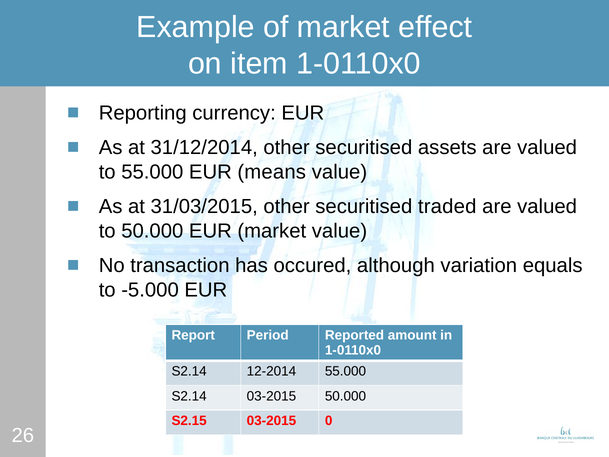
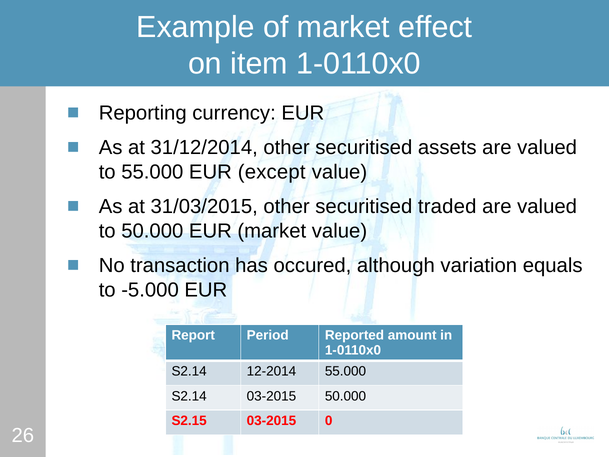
means: means -> except (272, 172)
